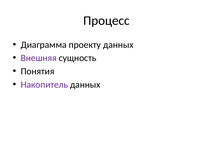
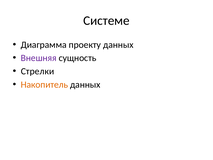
Процесс: Процесс -> Системе (106, 21)
Понятия: Понятия -> Стрелки (37, 71)
Накопитель colour: purple -> orange (44, 84)
